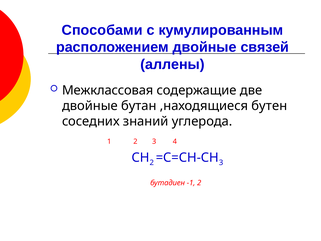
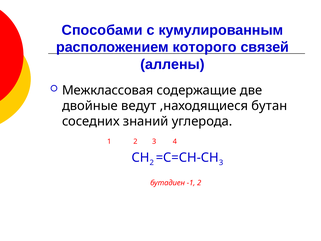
расположением двойные: двойные -> которого (205, 47)
бутан: бутан -> ведут (139, 106)
бутен: бутен -> бутан (269, 106)
